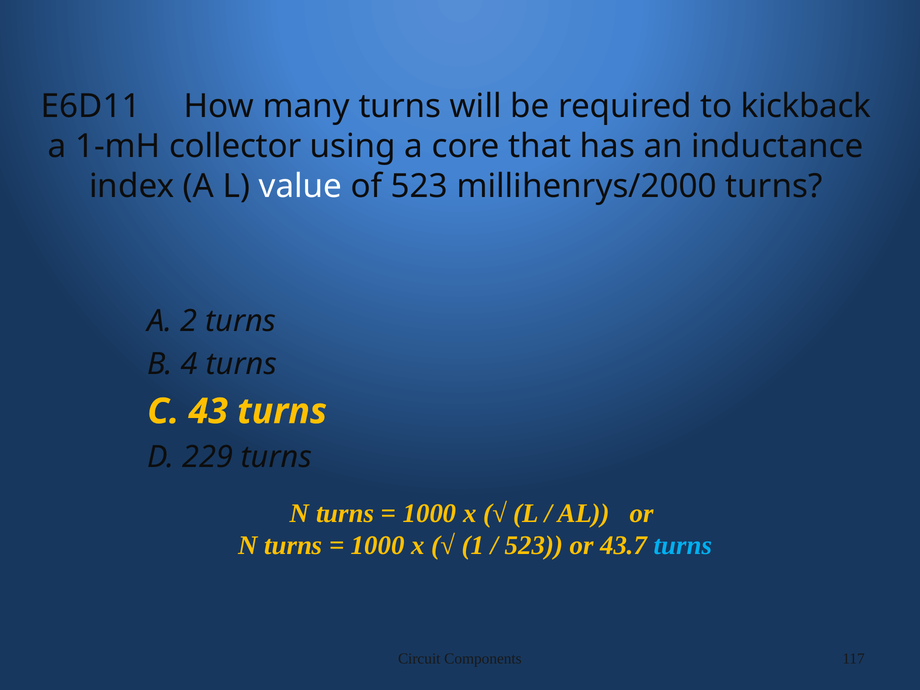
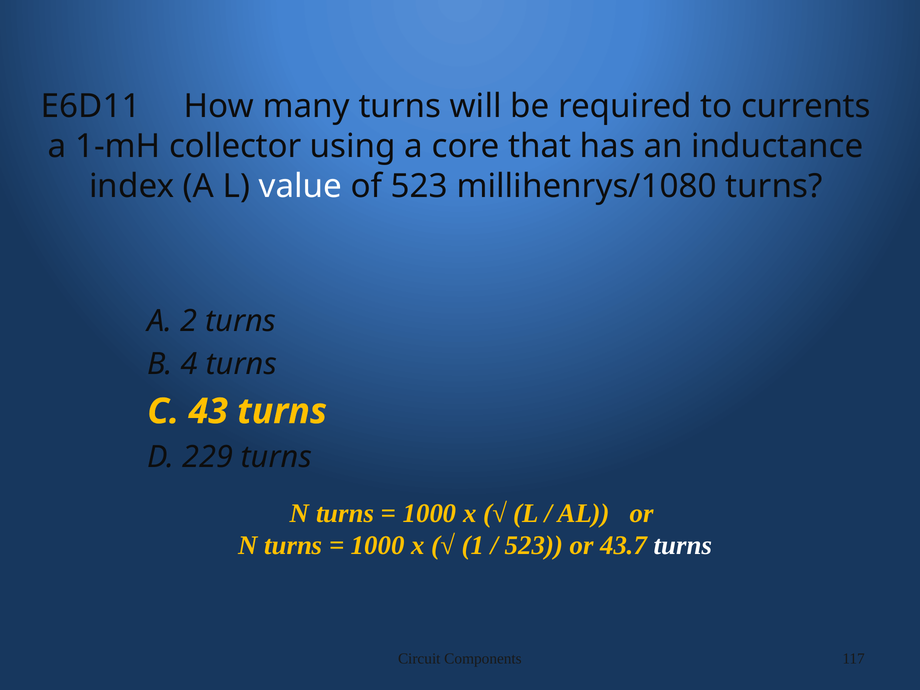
kickback: kickback -> currents (806, 107)
millihenrys/2000: millihenrys/2000 -> millihenrys/1080 (587, 186)
turns colour: light blue -> white (683, 545)
